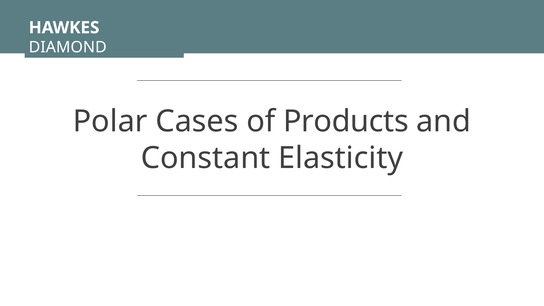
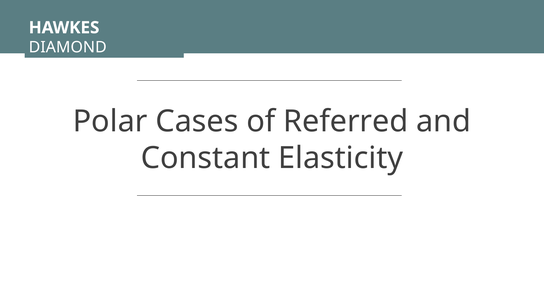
Products: Products -> Referred (346, 121)
